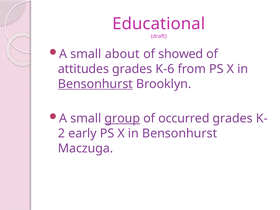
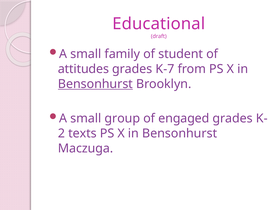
about: about -> family (122, 54)
showed: showed -> student (181, 54)
K-6: K-6 -> K-7 (165, 69)
group underline: present -> none (122, 118)
occurred: occurred -> engaged (184, 118)
early: early -> texts (82, 133)
